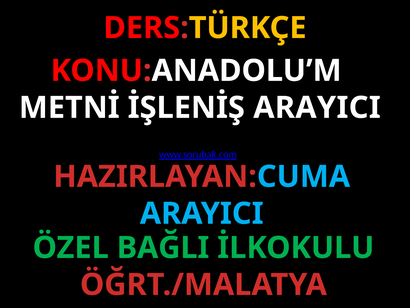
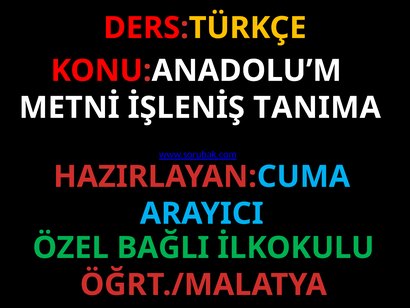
İŞLENİŞ ARAYICI: ARAYICI -> TANIMA (317, 108)
